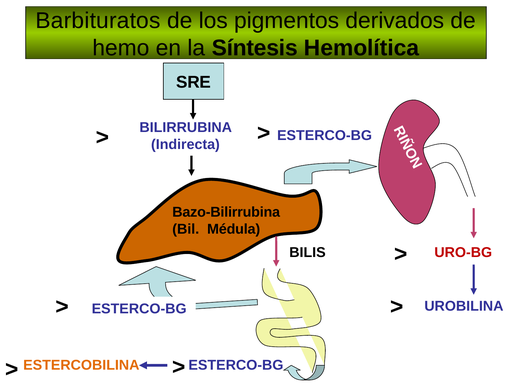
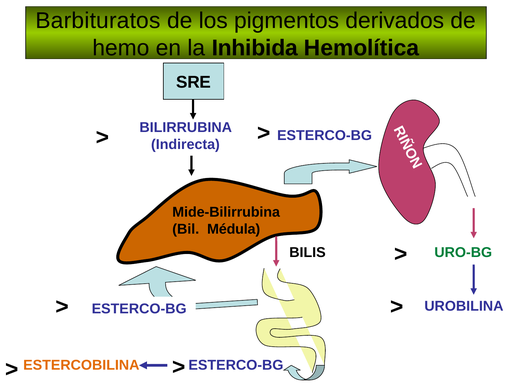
Síntesis: Síntesis -> Inhibida (255, 48)
Bazo-Bilirrubina: Bazo-Bilirrubina -> Mide-Bilirrubina (226, 212)
URO-BG colour: red -> green (463, 252)
